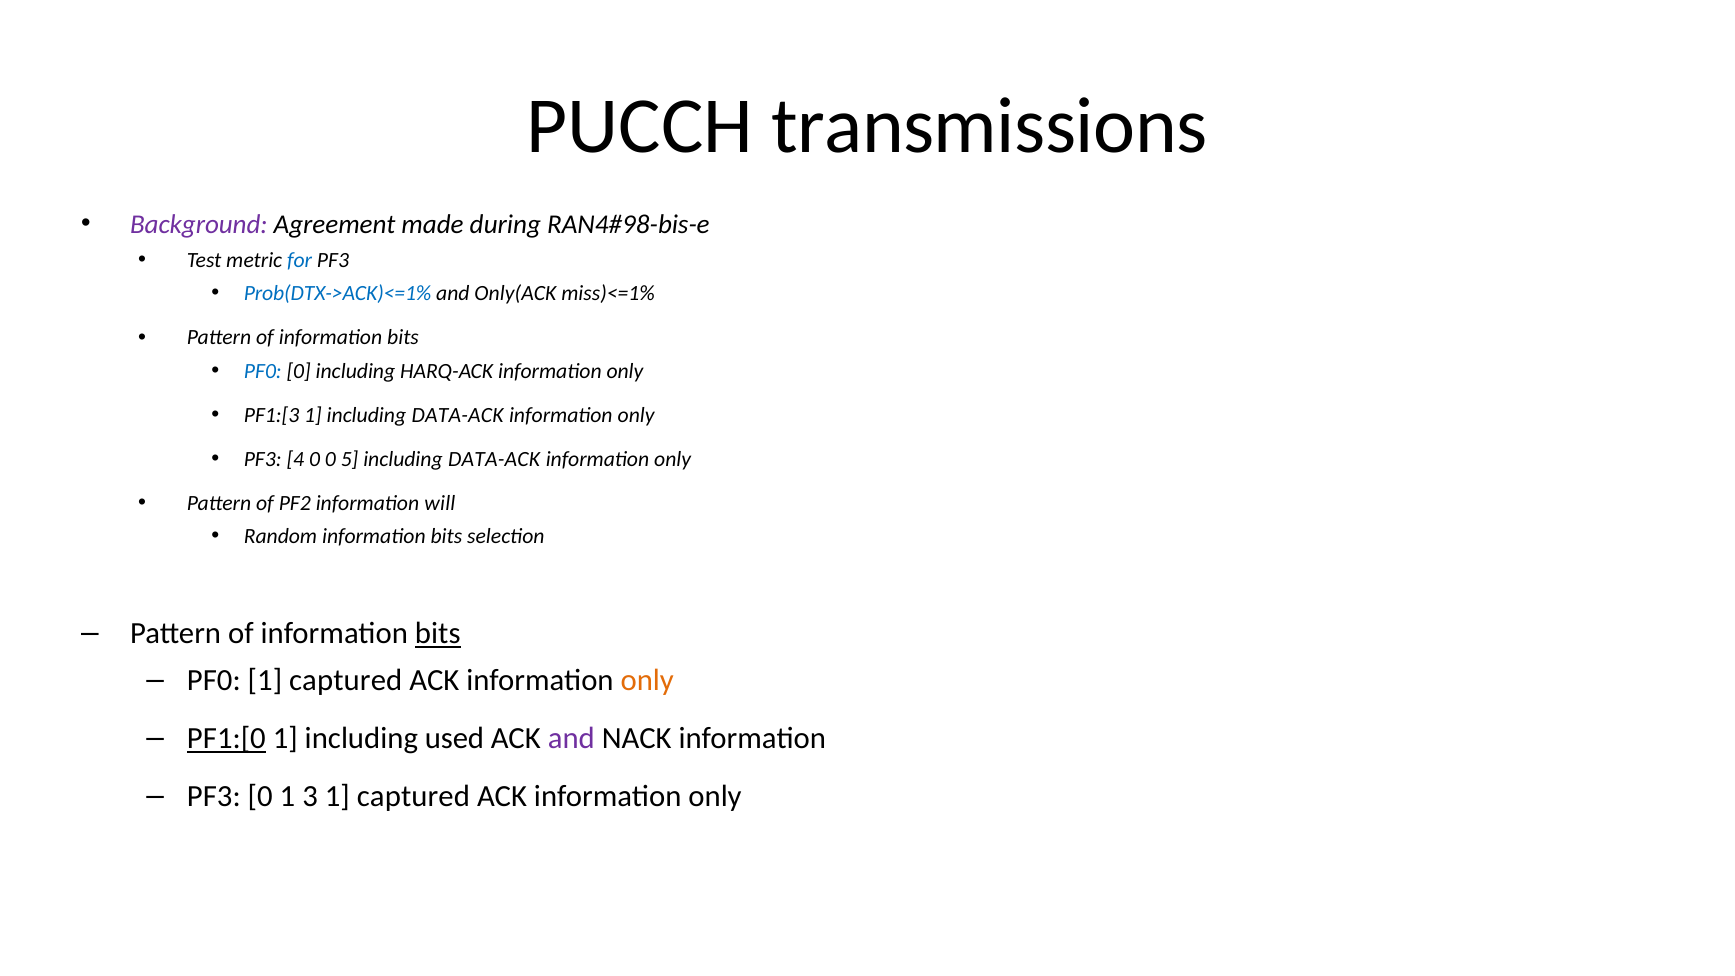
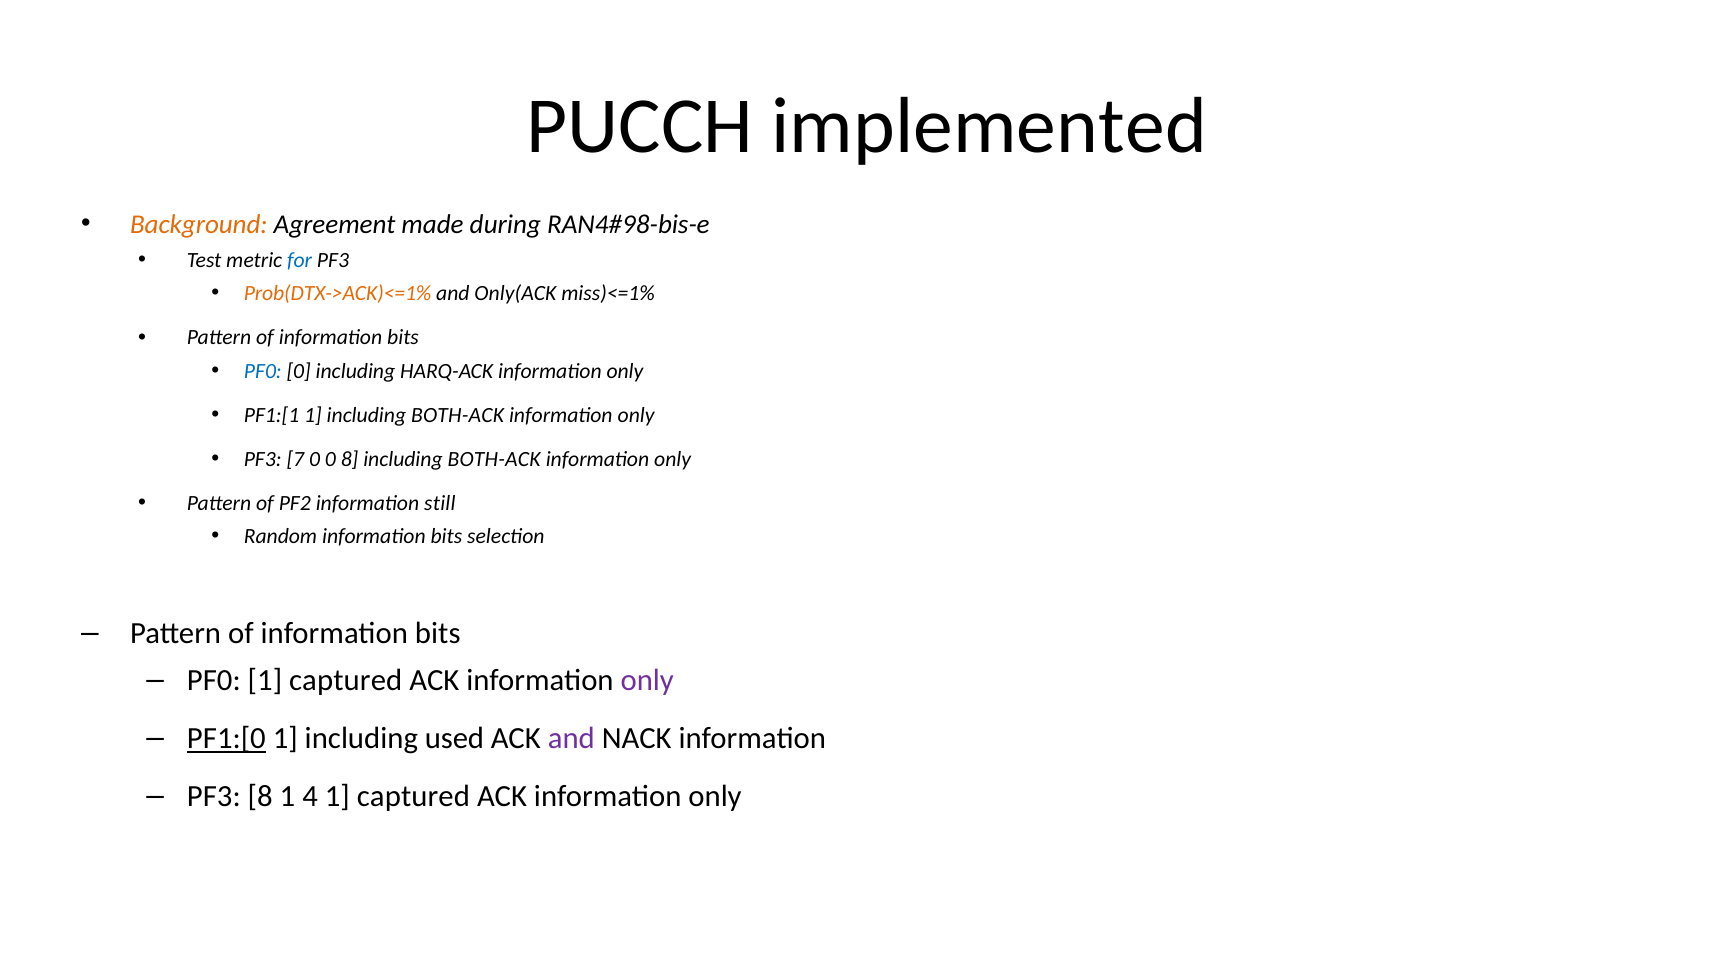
transmissions: transmissions -> implemented (989, 126)
Background colour: purple -> orange (199, 224)
Prob(DTX->ACK)<=1% colour: blue -> orange (338, 294)
PF1:[3: PF1:[3 -> PF1:[1 (272, 415)
1 including DATA-ACK: DATA-ACK -> BOTH-ACK (458, 415)
4: 4 -> 7 (295, 459)
0 5: 5 -> 8 (350, 459)
DATA-ACK: DATA-ACK -> BOTH-ACK (494, 459)
will: will -> still (440, 503)
bits underline: present -> none (438, 634)
only colour: orange -> purple (647, 681)
PF3 0: 0 -> 8 (260, 797)
3: 3 -> 4 (310, 797)
